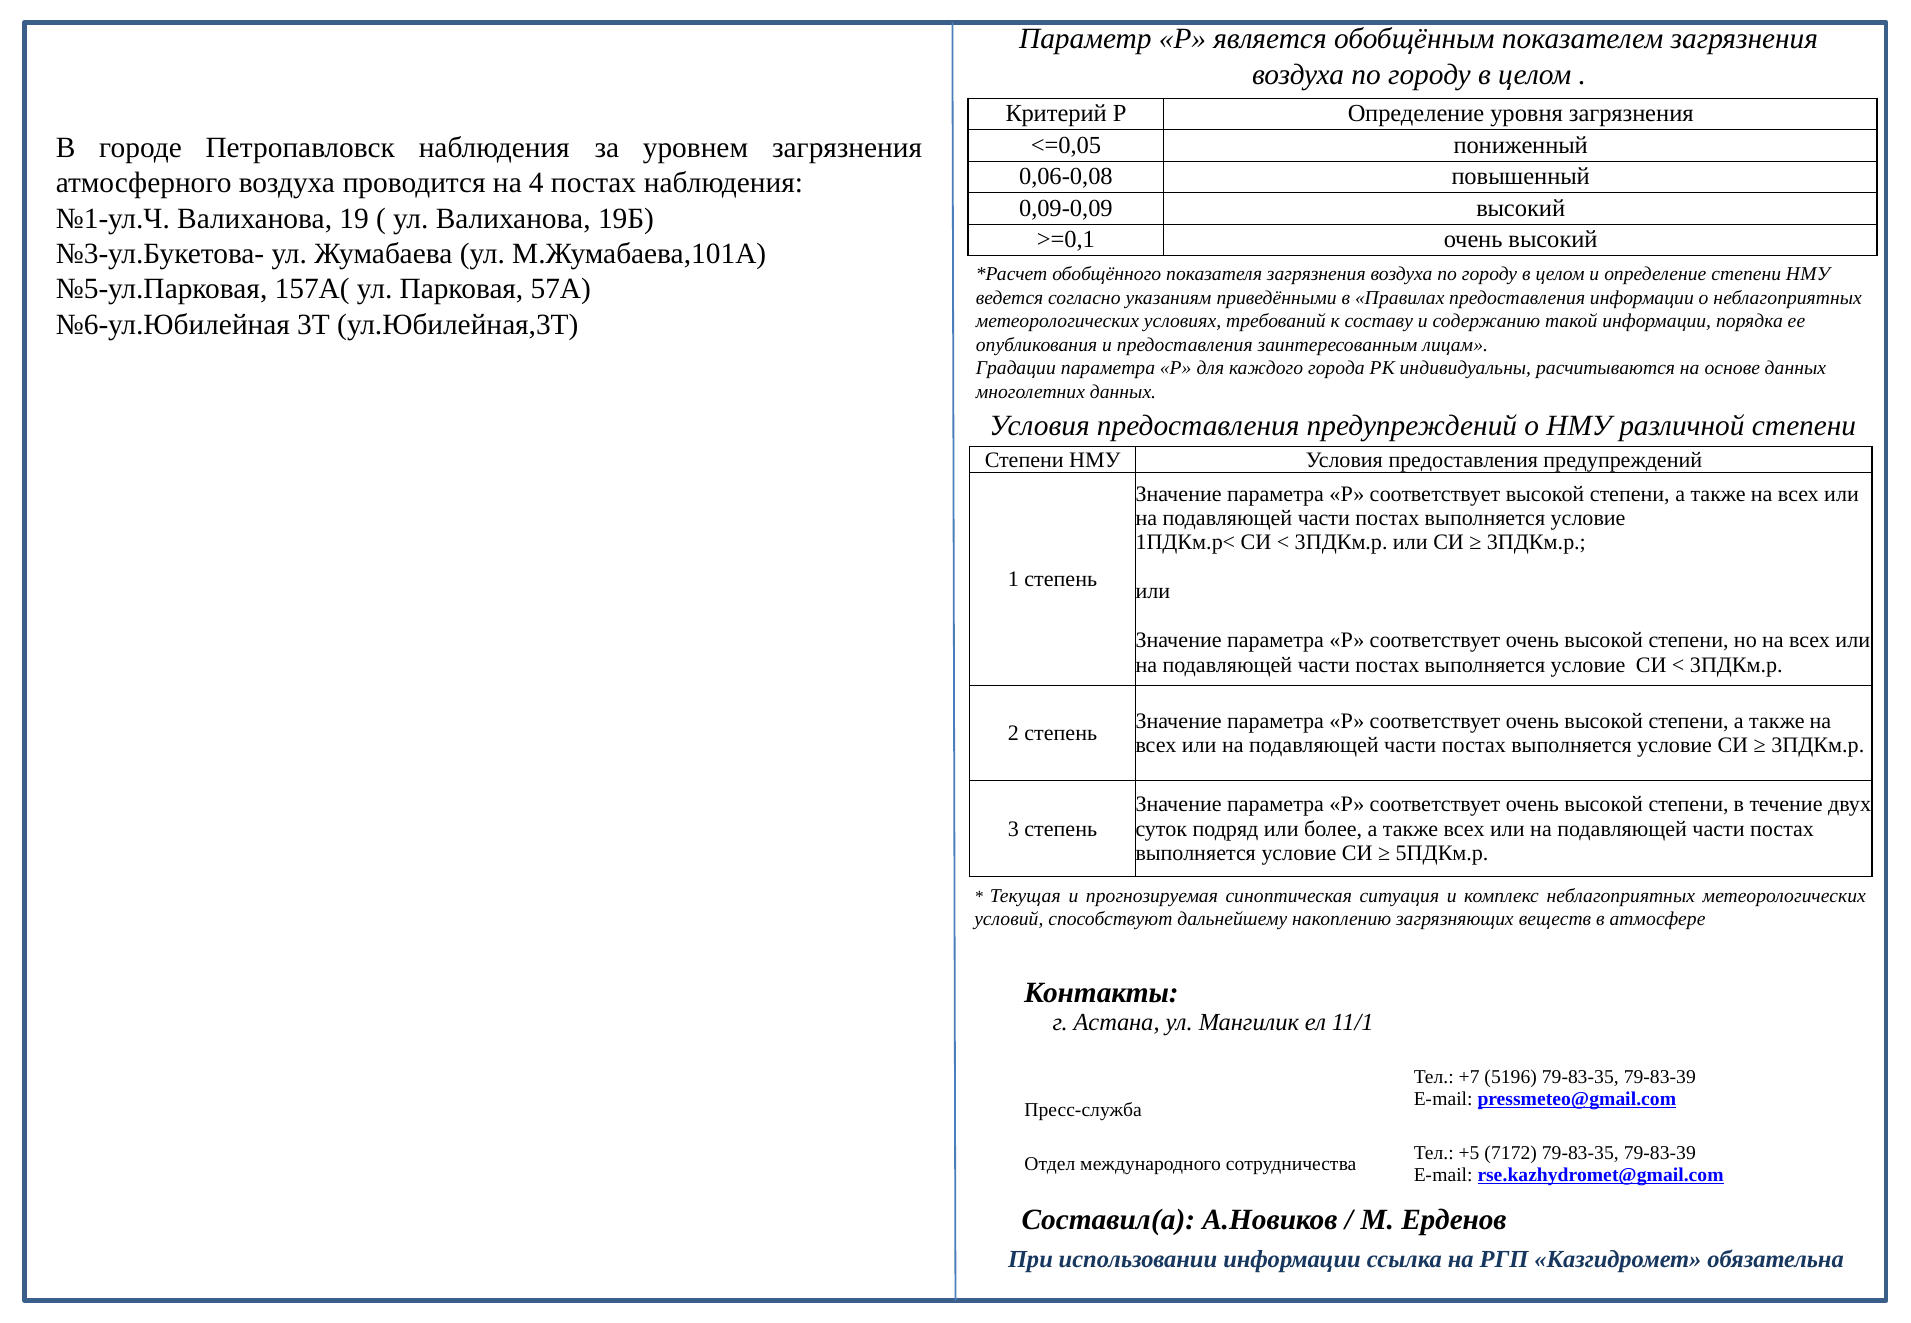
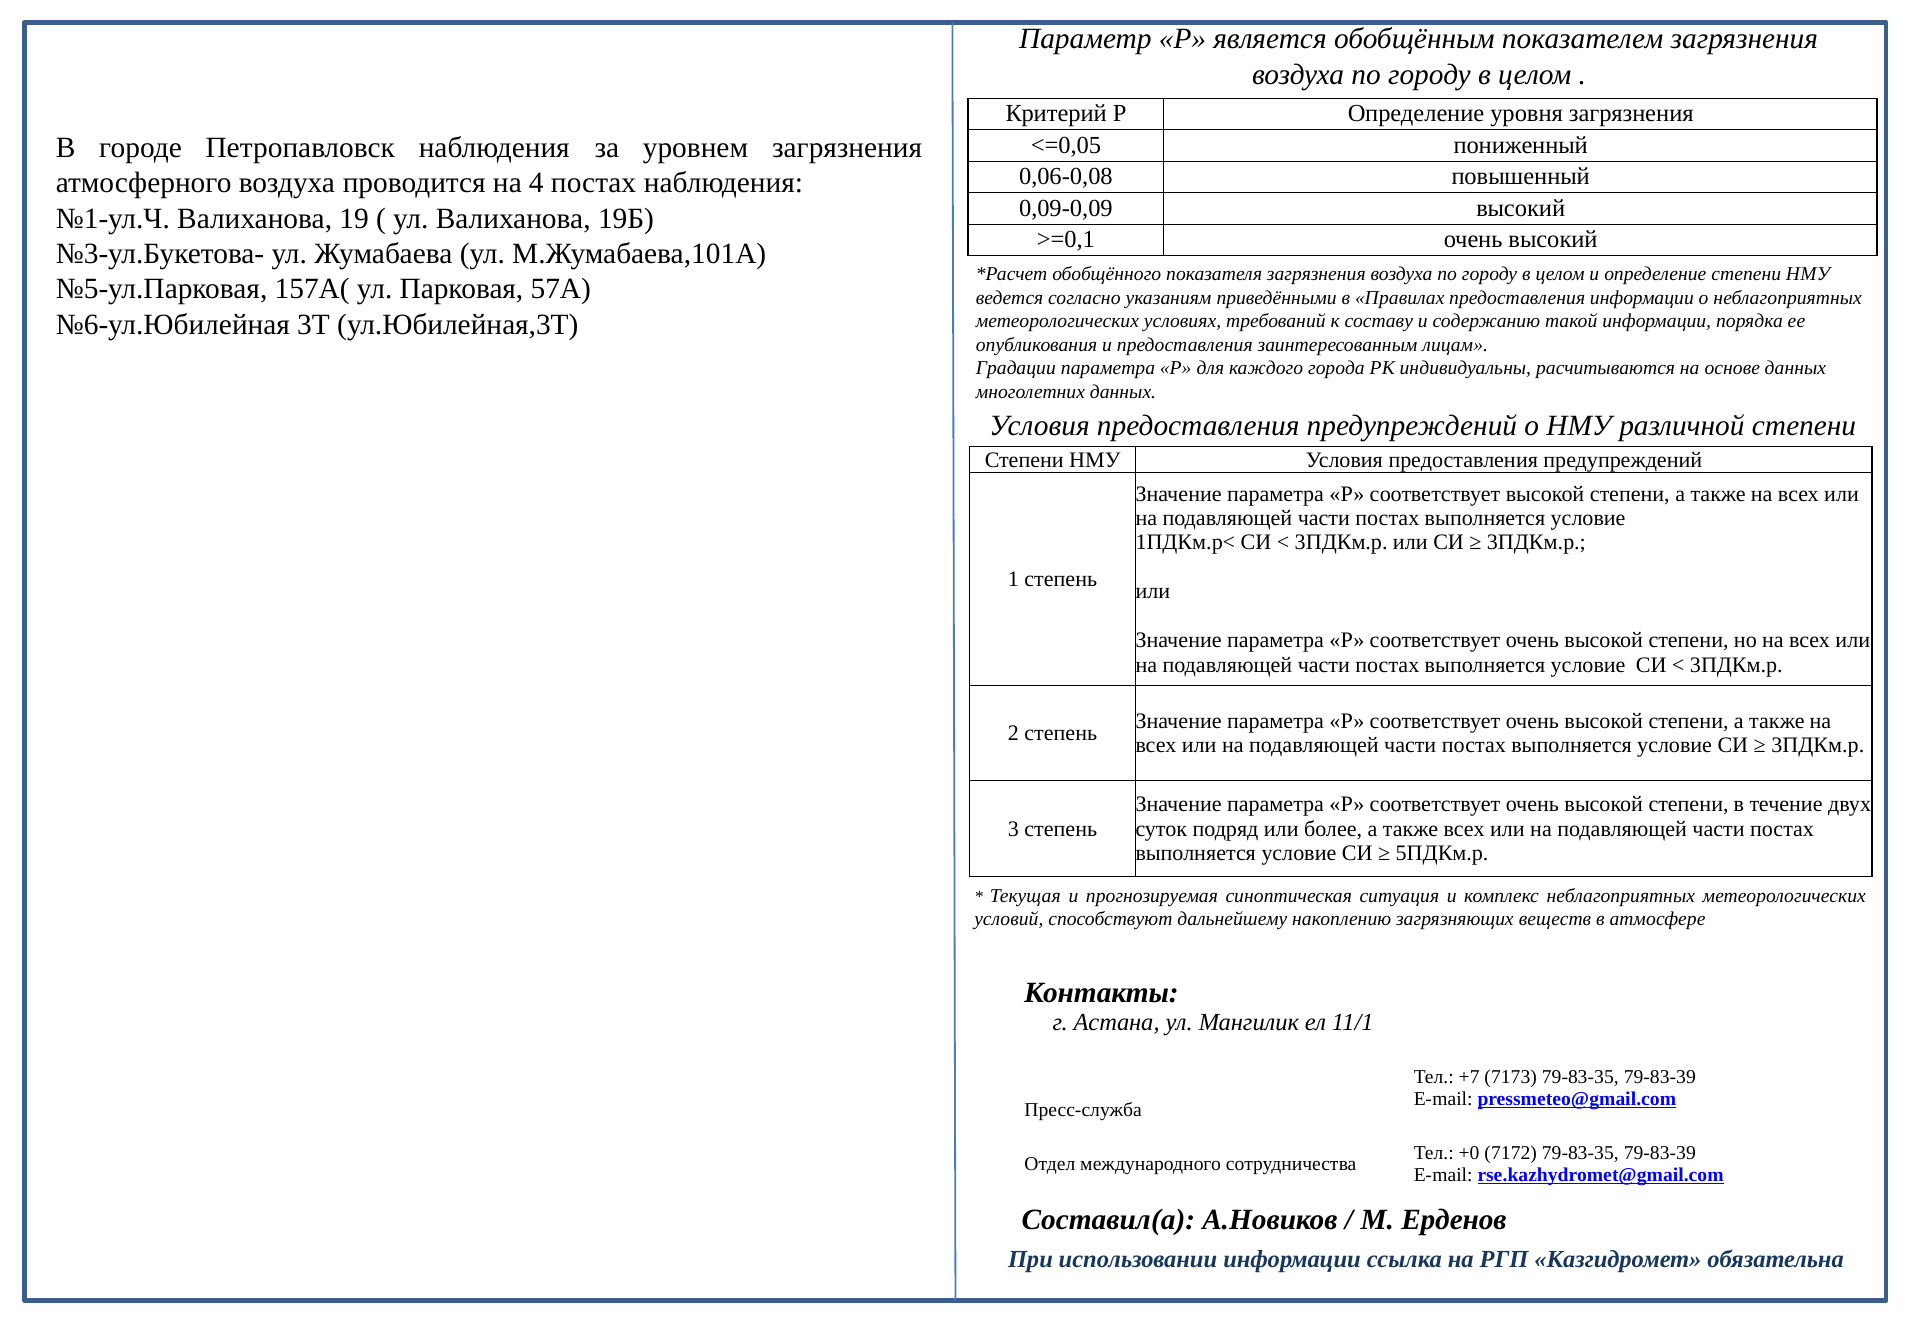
5196: 5196 -> 7173 (1511, 1077)
+5: +5 -> +0 (1469, 1153)
